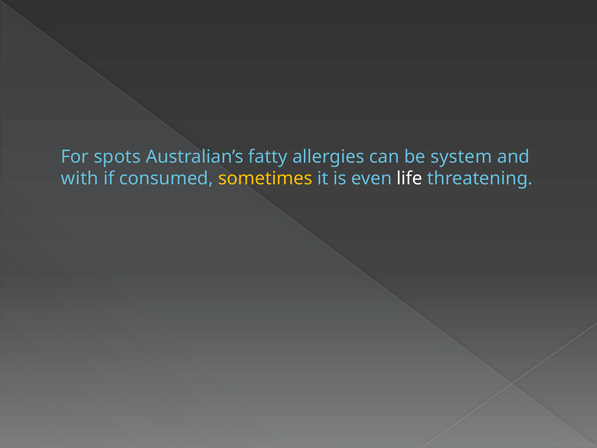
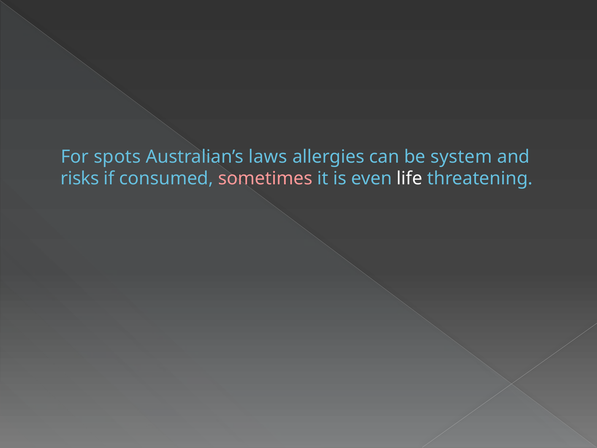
fatty: fatty -> laws (268, 157)
with: with -> risks (80, 178)
sometimes colour: yellow -> pink (265, 178)
